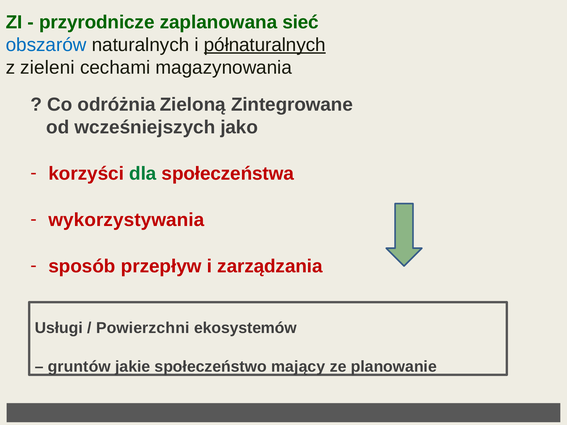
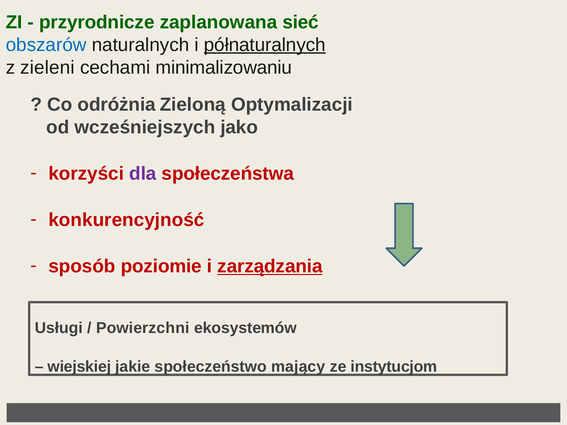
magazynowania: magazynowania -> minimalizowaniu (224, 68)
Zintegrowane: Zintegrowane -> Optymalizacji (292, 105)
dla colour: green -> purple (143, 174)
wykorzystywania: wykorzystywania -> konkurencyjność (126, 220)
przepływ: przepływ -> poziomie (161, 266)
zarządzania underline: none -> present (270, 266)
gruntów: gruntów -> wiejskiej (79, 367)
planowanie: planowanie -> instytucjom (394, 367)
